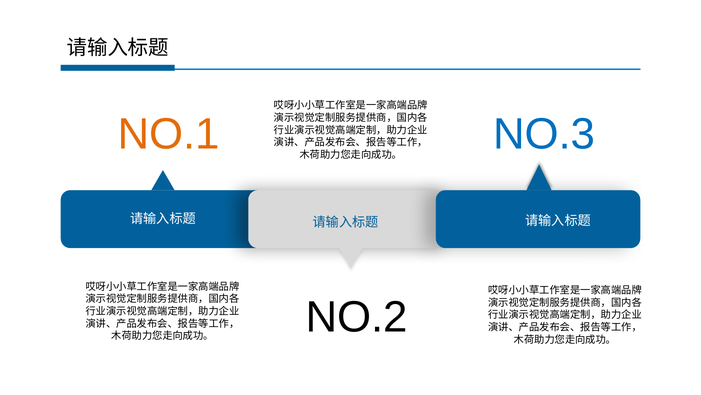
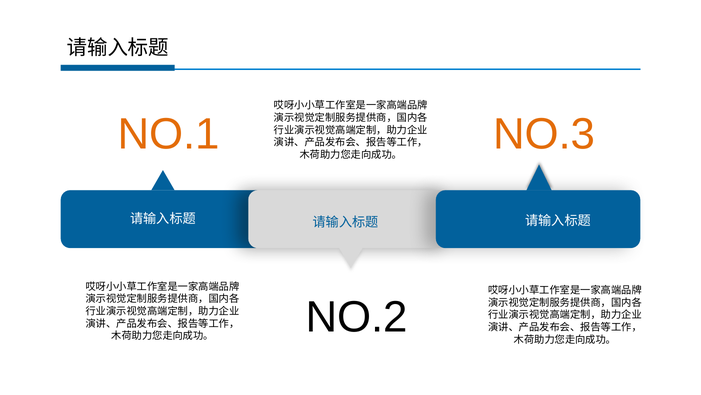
NO.3 colour: blue -> orange (544, 134)
